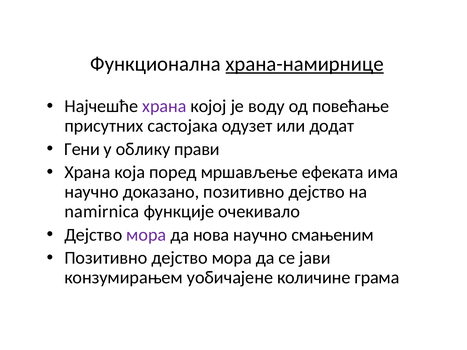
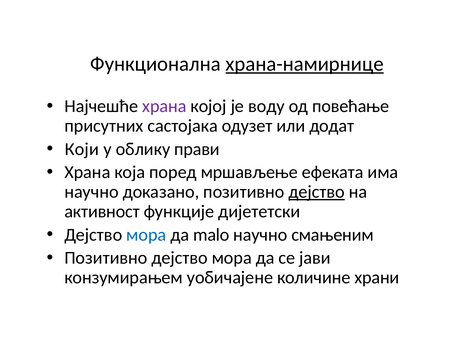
Гени: Гени -> Који (82, 149)
дејство underline: none -> present (317, 192)
namirnica: namirnica -> активност (102, 212)
очекивало: очекивало -> дијететски (259, 212)
мора colour: purple -> blue (146, 235)
нова: нова -> malo (211, 235)
грама: грама -> храни (377, 278)
